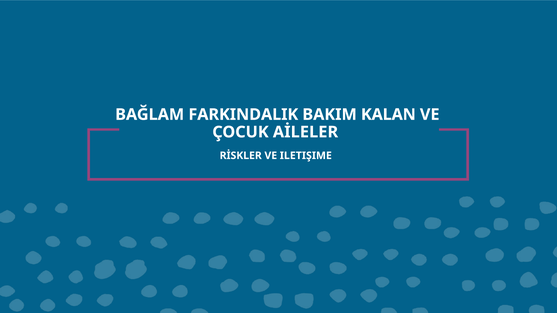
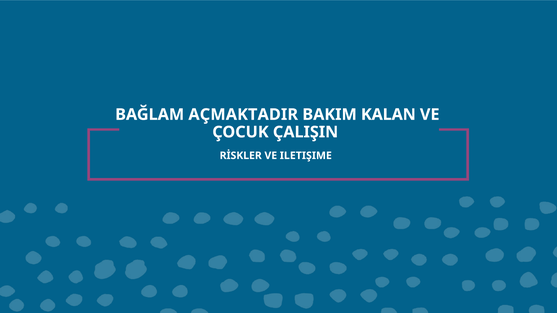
FARKINDALIK: FARKINDALIK -> AÇMAKTADIR (243, 115)
AİLELER: AİLELER -> ÇALIŞIN (306, 132)
